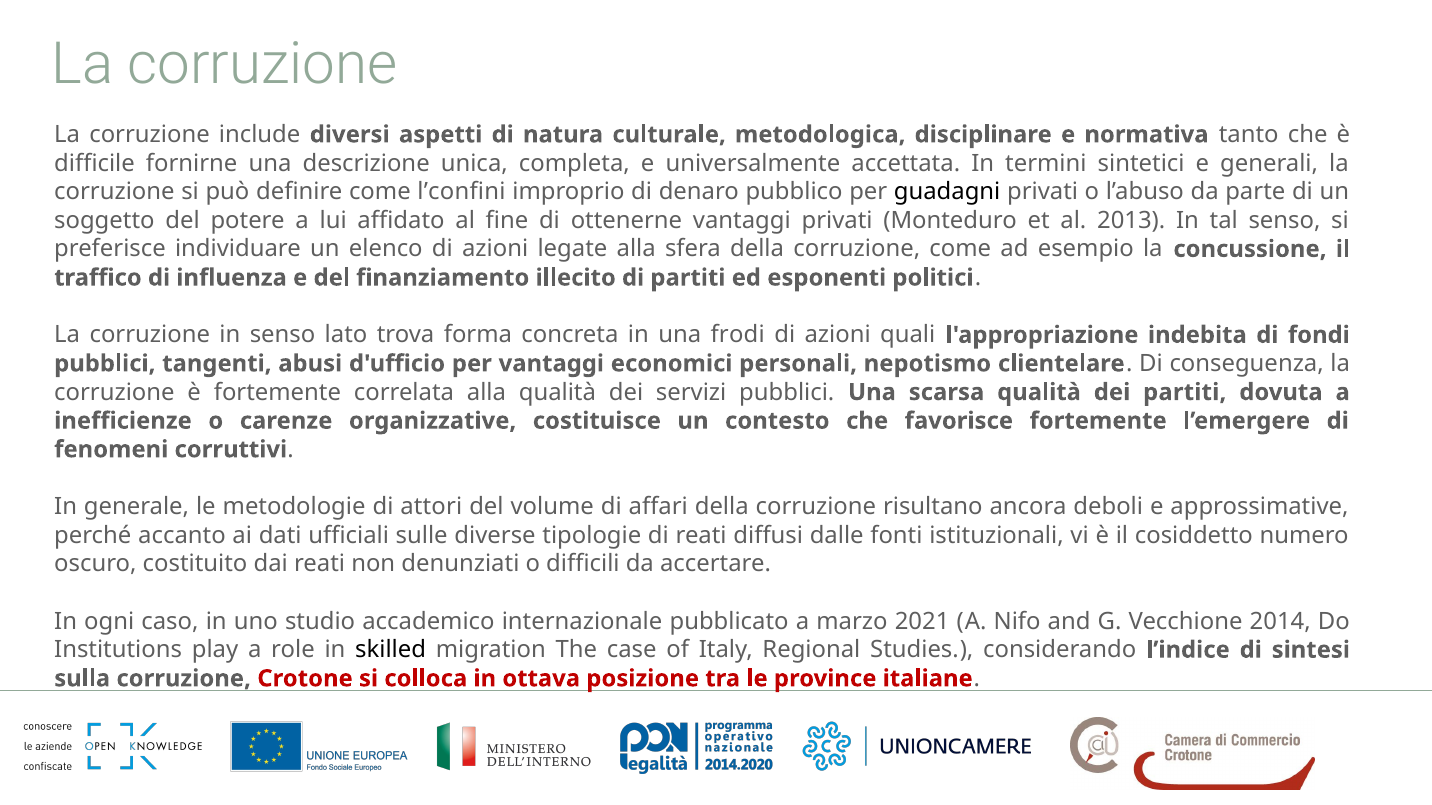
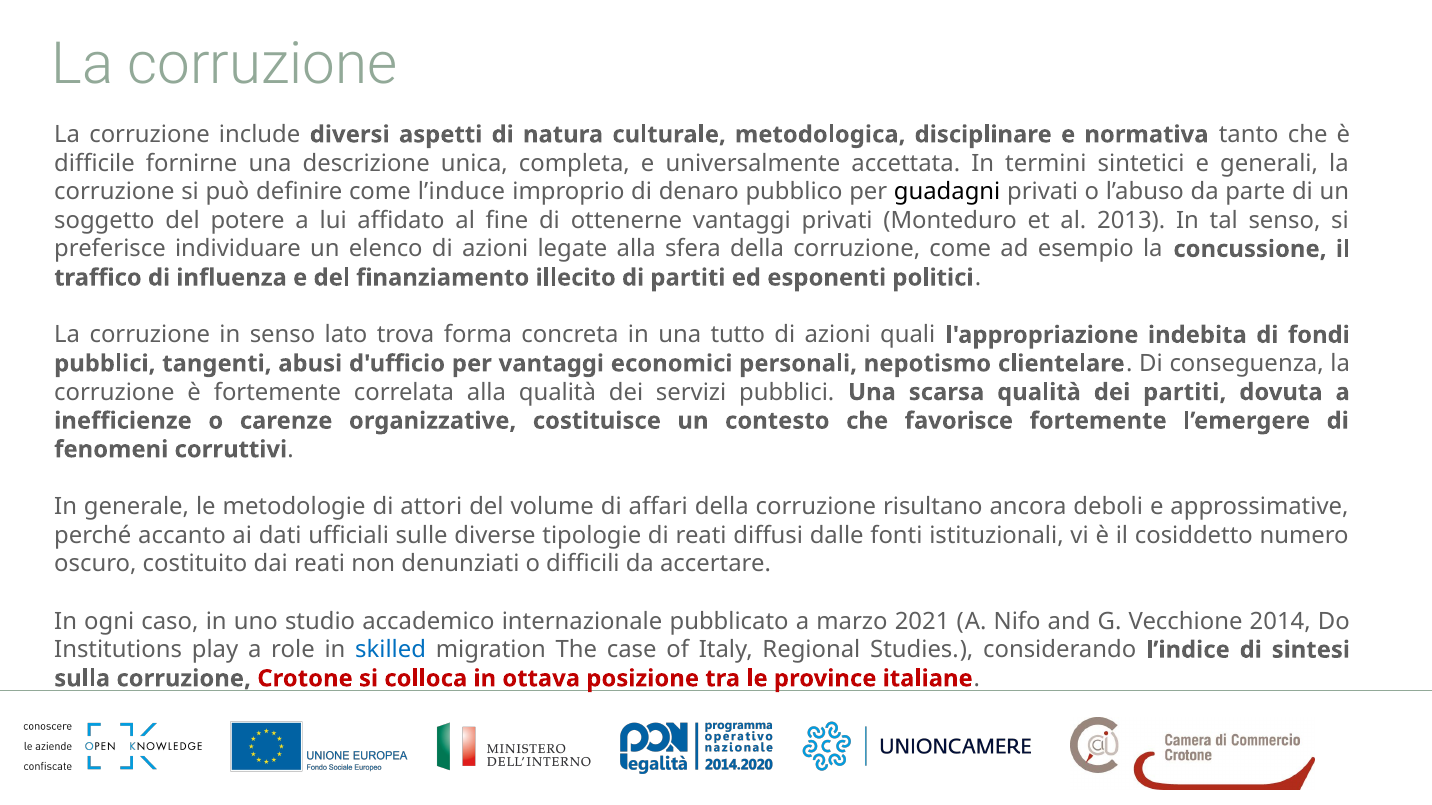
l’confini: l’confini -> l’induce (461, 192)
frodi: frodi -> tutto (738, 335)
skilled colour: black -> blue (391, 650)
